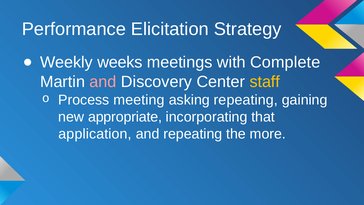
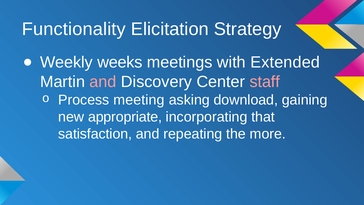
Performance: Performance -> Functionality (74, 29)
Complete: Complete -> Extended (285, 62)
staff colour: yellow -> pink (265, 82)
asking repeating: repeating -> download (246, 100)
application: application -> satisfaction (95, 134)
